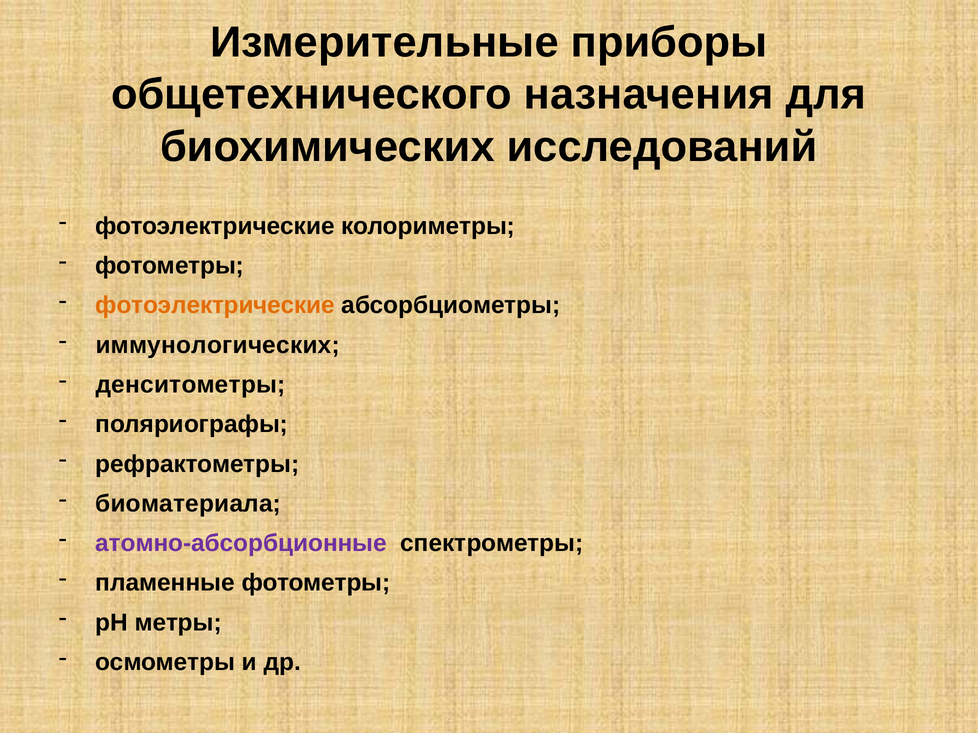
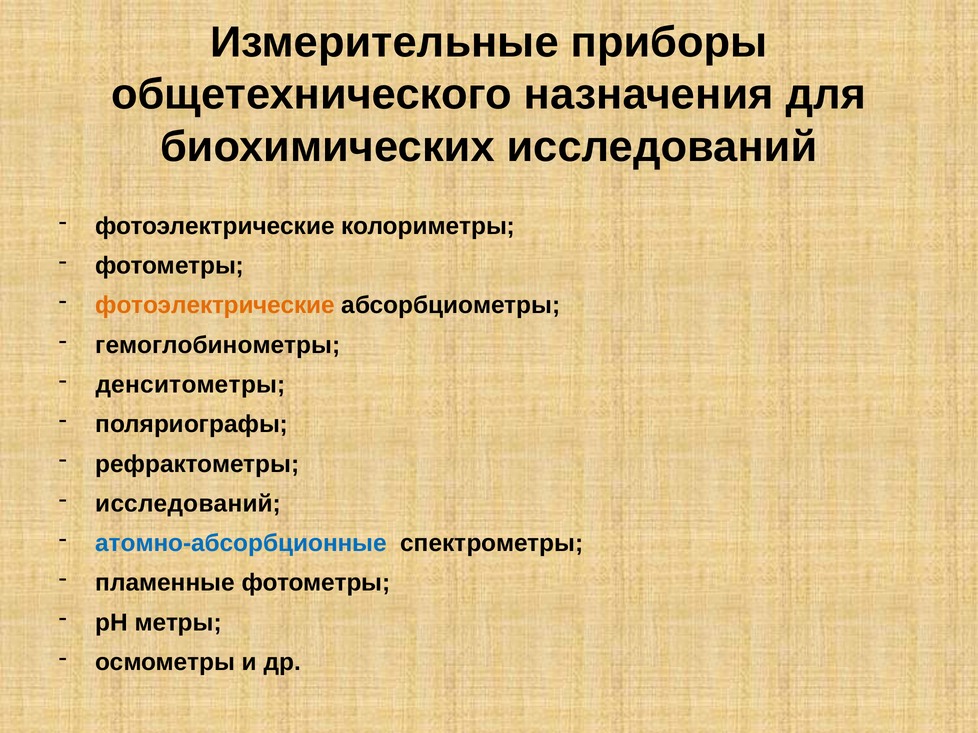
иммунологических: иммунологических -> гемоглобинометры (218, 345)
биоматериала: биоматериала -> исследований (188, 504)
атомно-абсорбционные colour: purple -> blue (241, 544)
